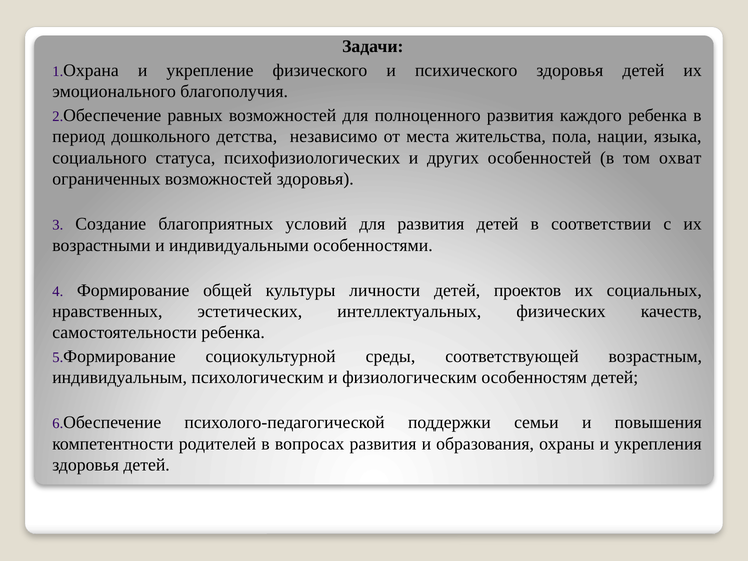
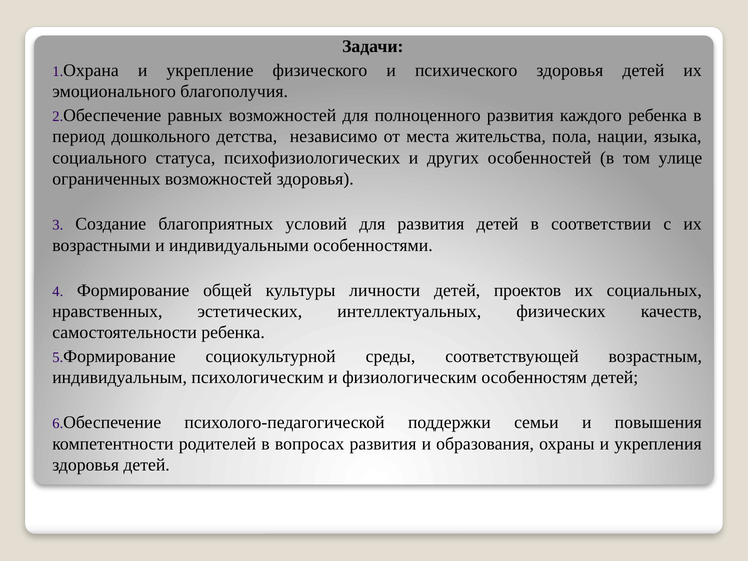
охват: охват -> улице (680, 158)
